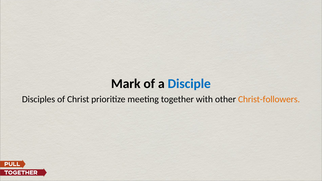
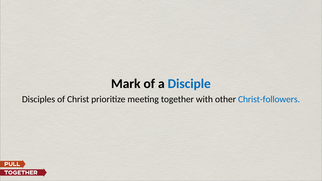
Christ-followers colour: orange -> blue (269, 99)
